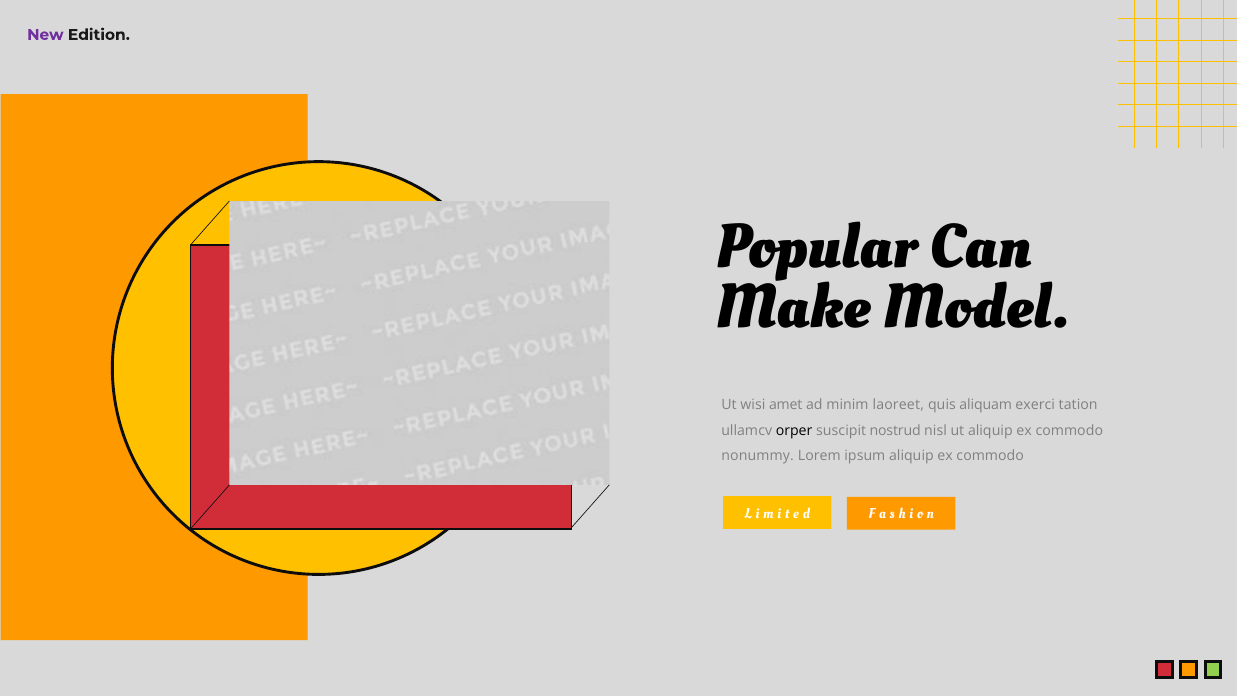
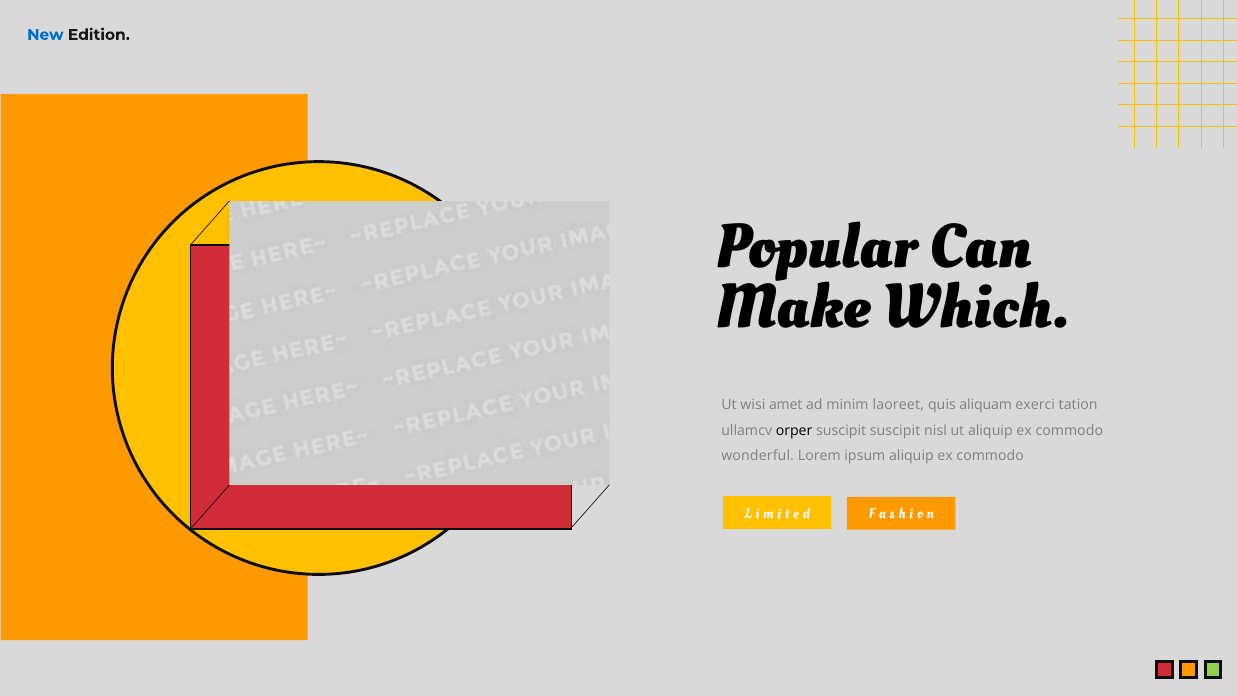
New colour: purple -> blue (45, 35)
Model: Model -> Which (976, 307)
suscipit nostrud: nostrud -> suscipit (895, 431)
nonummy: nonummy -> wonderful (758, 456)
